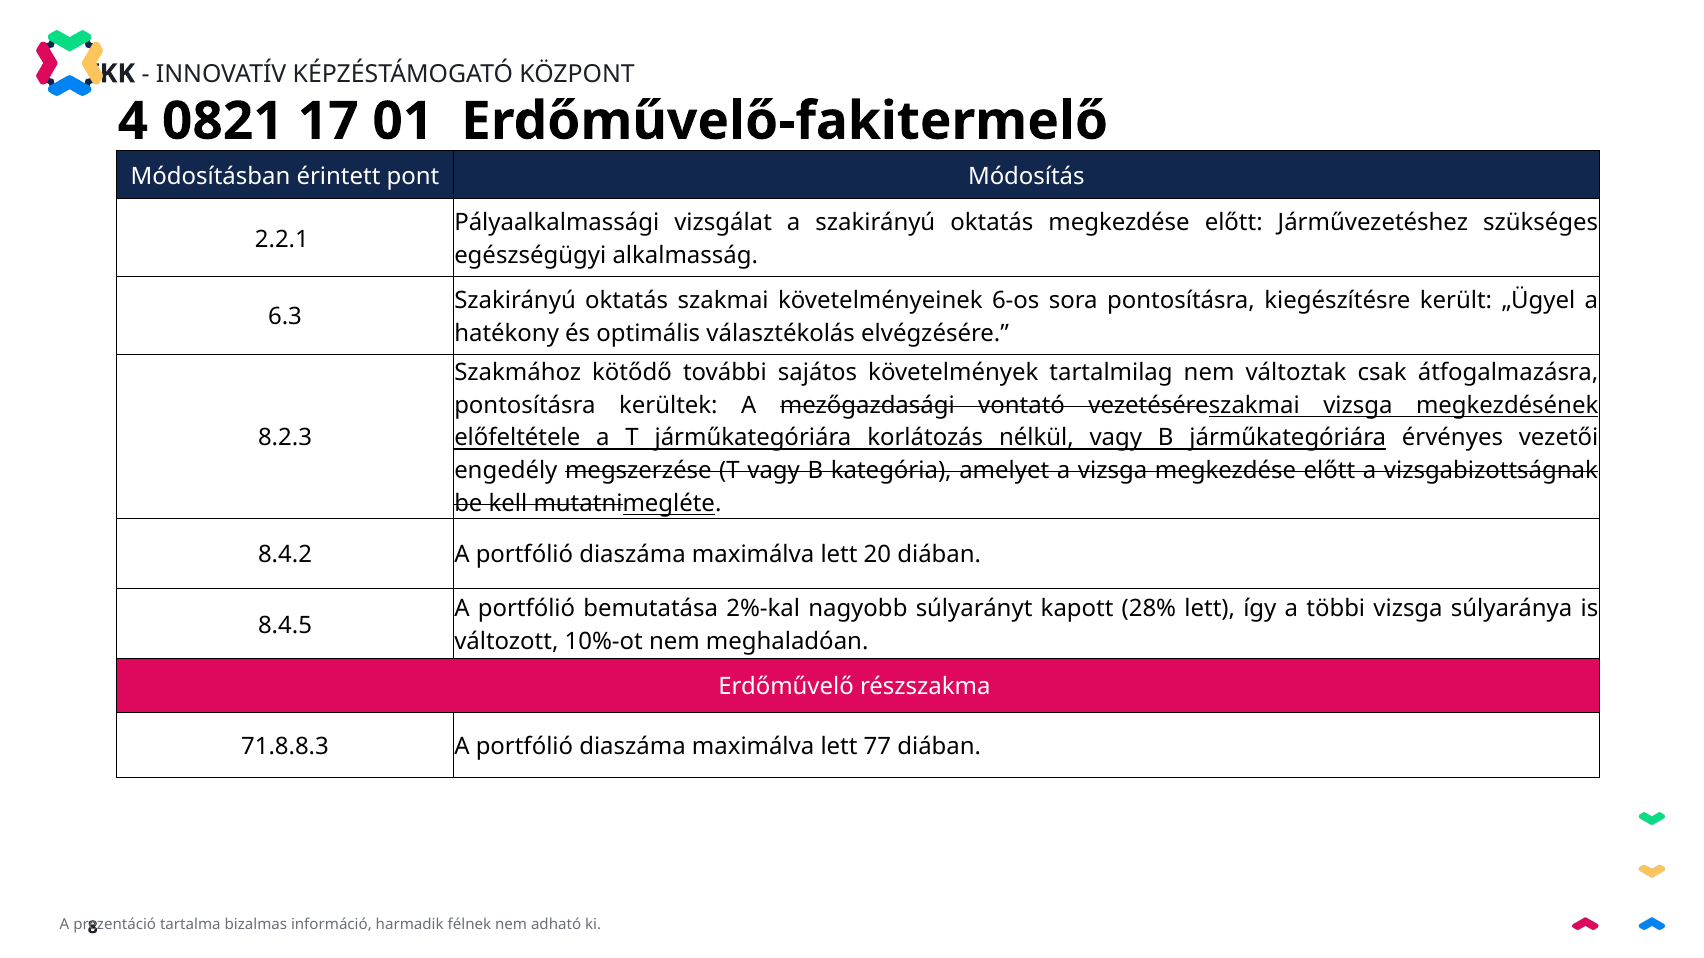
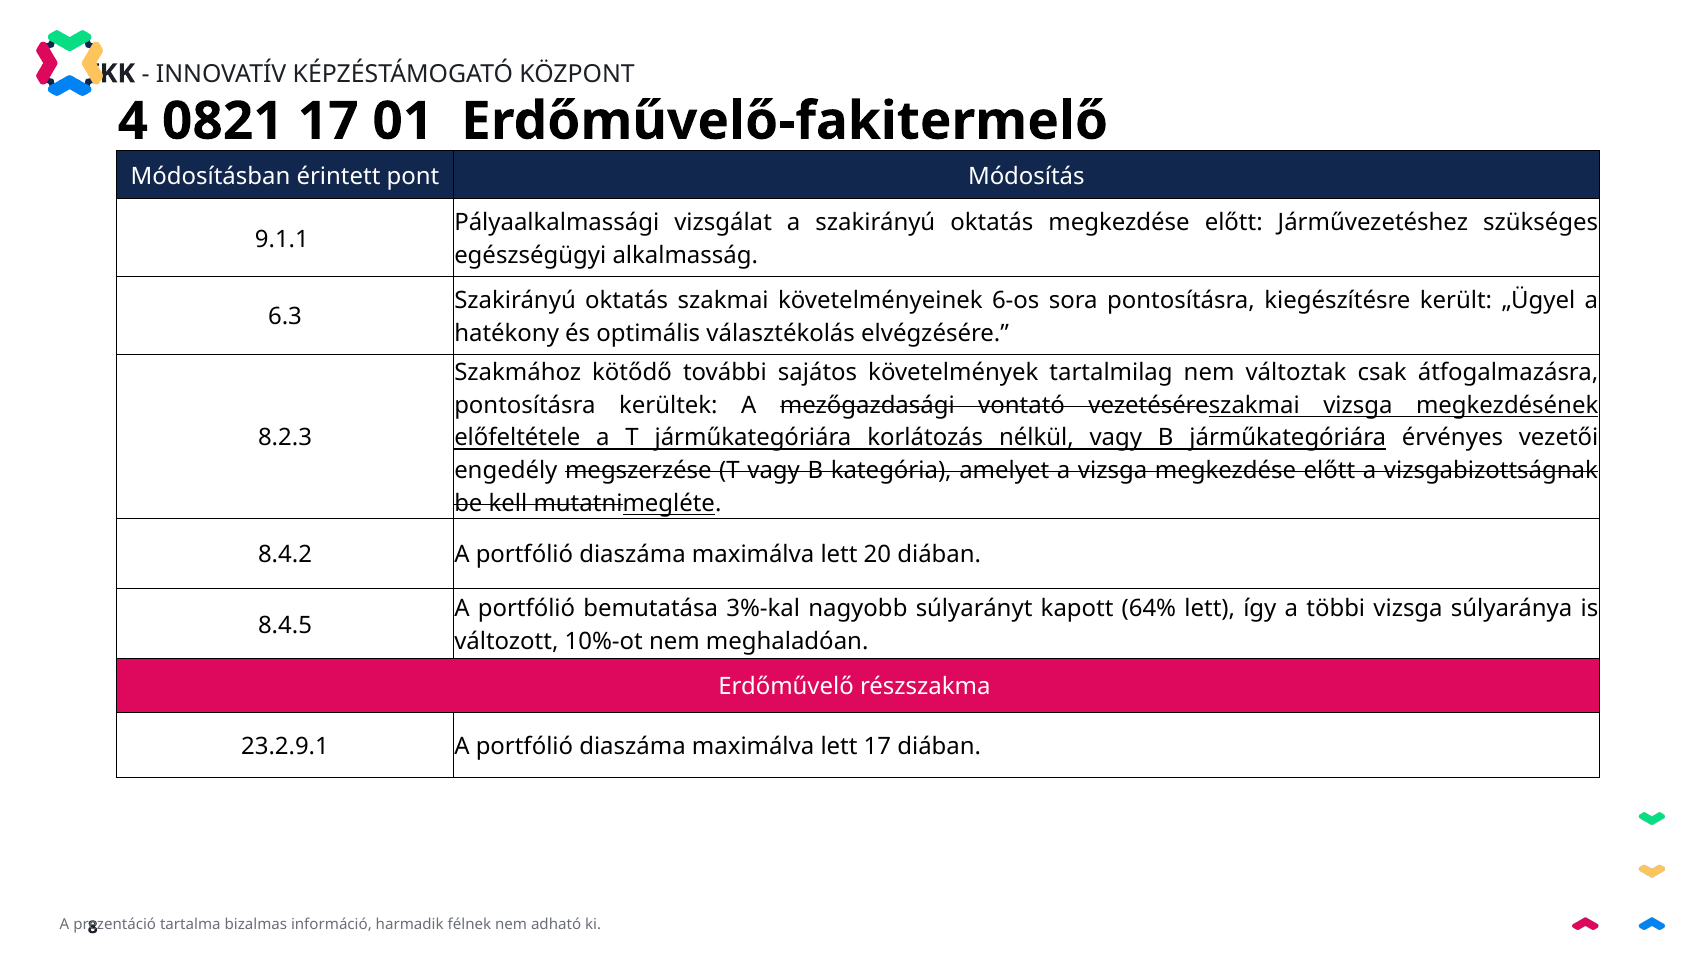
2.2.1: 2.2.1 -> 9.1.1 (282, 239)
2%-kal: 2%-kal -> 3%-kal (763, 609)
28%: 28% -> 64% (1149, 609)
71.8.8.3: 71.8.8.3 -> 23.2.9.1 (285, 747)
lett 77: 77 -> 17 (877, 747)
